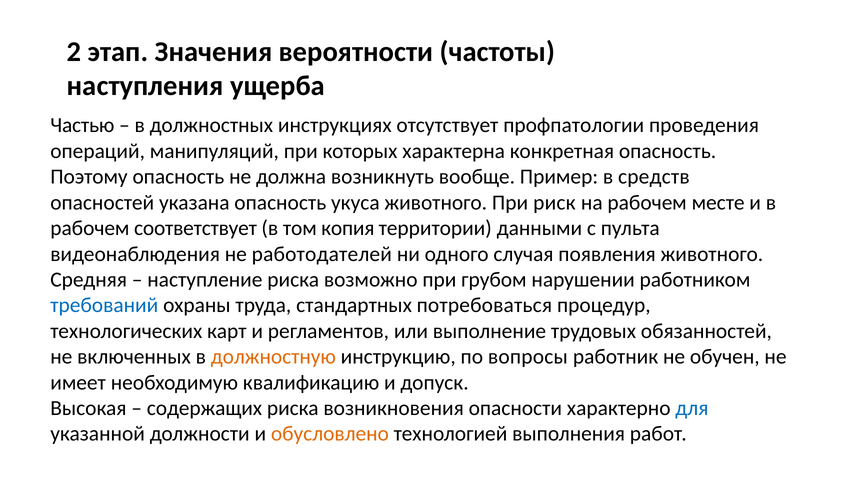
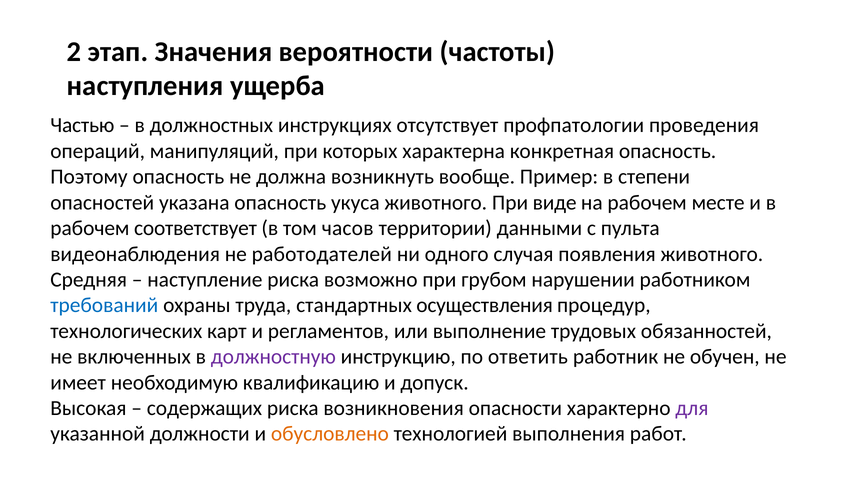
средств: средств -> степени (654, 177)
риск: риск -> виде (555, 203)
копия: копия -> часов (348, 228)
потребоваться: потребоваться -> осуществления (485, 305)
должностную colour: orange -> purple (273, 357)
вопросы: вопросы -> ответить (528, 357)
для colour: blue -> purple (692, 408)
